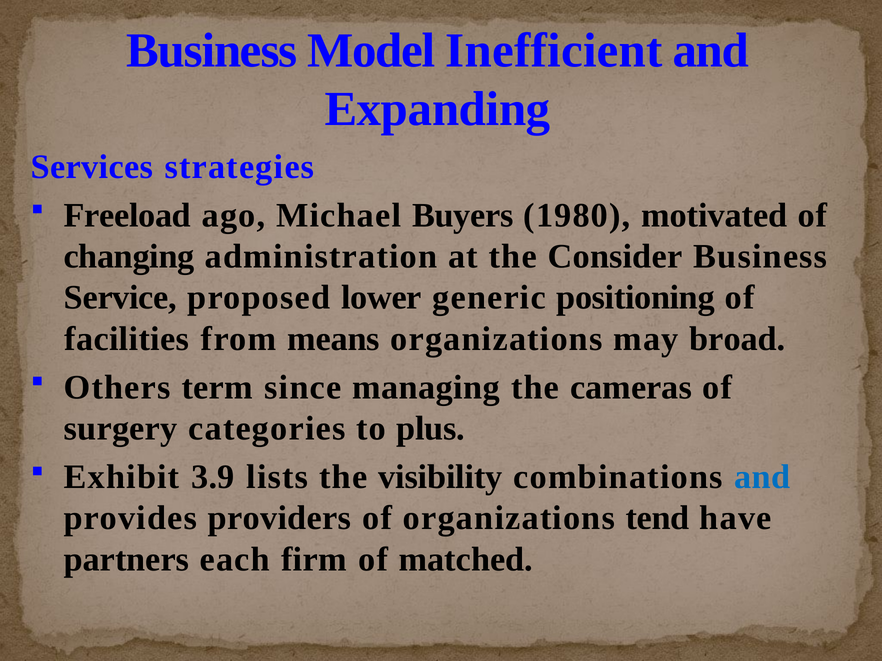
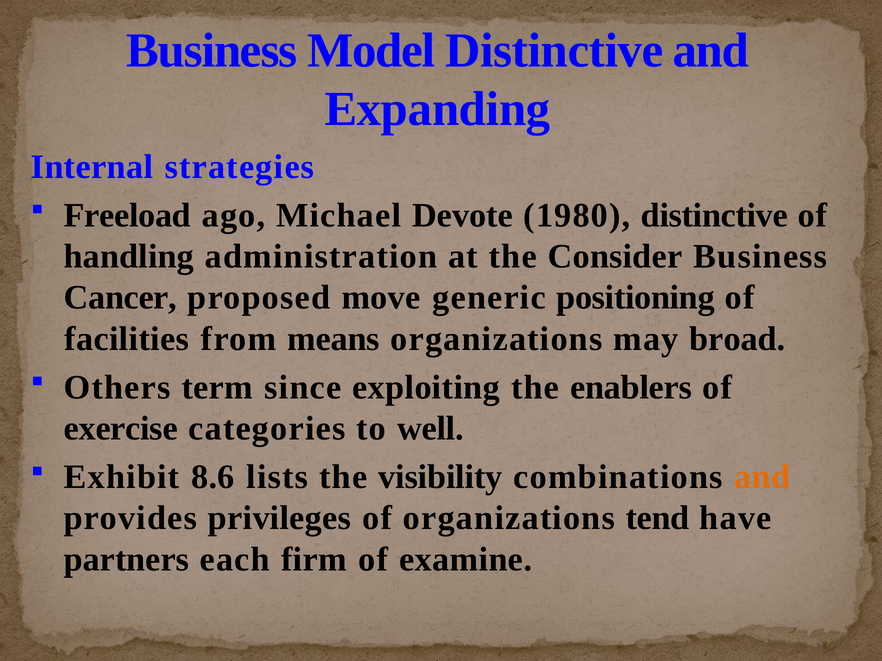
Model Inefficient: Inefficient -> Distinctive (554, 51)
Services: Services -> Internal (92, 167)
Buyers: Buyers -> Devote (463, 216)
1980 motivated: motivated -> distinctive (714, 216)
changing: changing -> handling (129, 257)
Service: Service -> Cancer (120, 298)
lower: lower -> move (381, 298)
managing: managing -> exploiting (426, 388)
cameras: cameras -> enablers (631, 388)
surgery: surgery -> exercise (121, 429)
plus: plus -> well (430, 429)
3.9: 3.9 -> 8.6 (213, 477)
and colour: blue -> orange (762, 477)
providers: providers -> privileges (280, 519)
matched: matched -> examine (466, 560)
